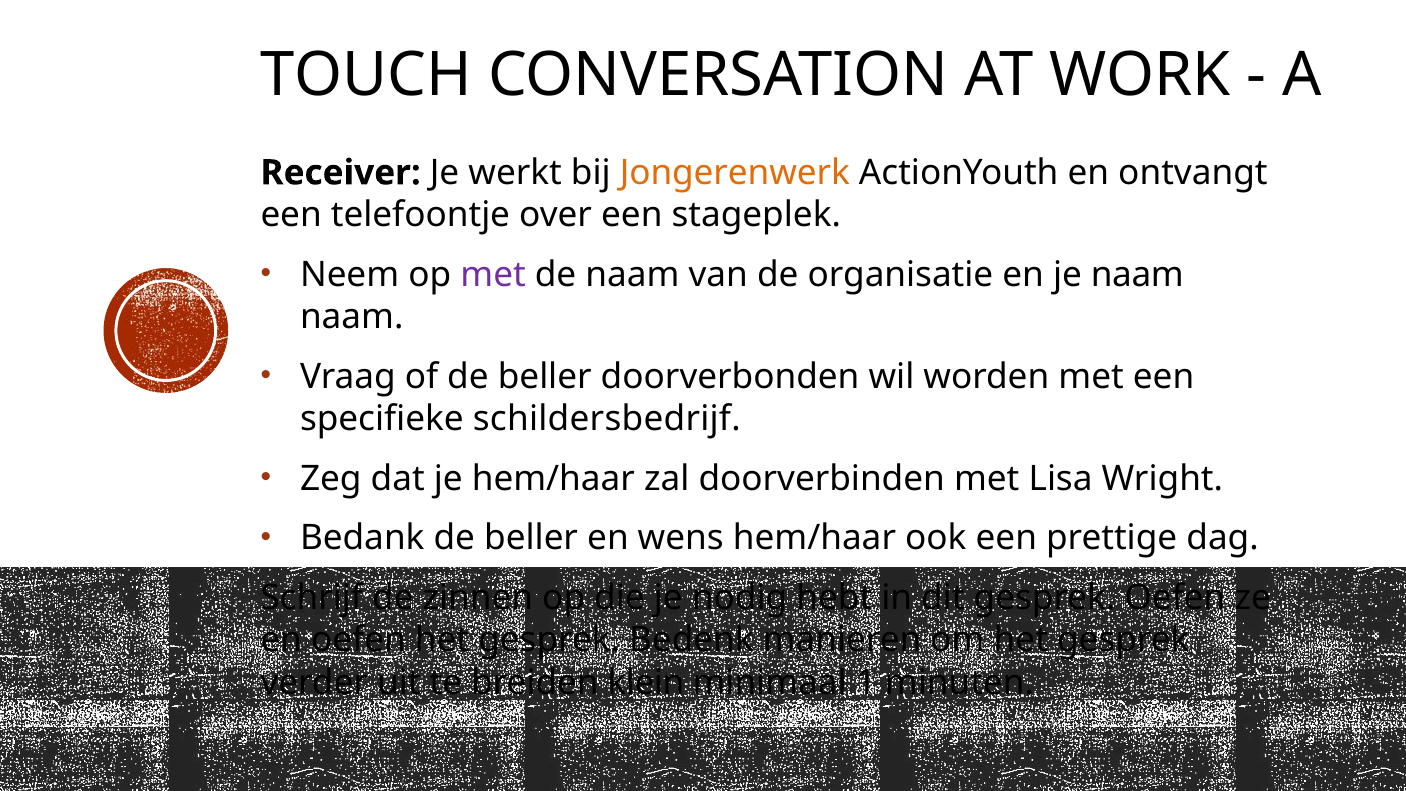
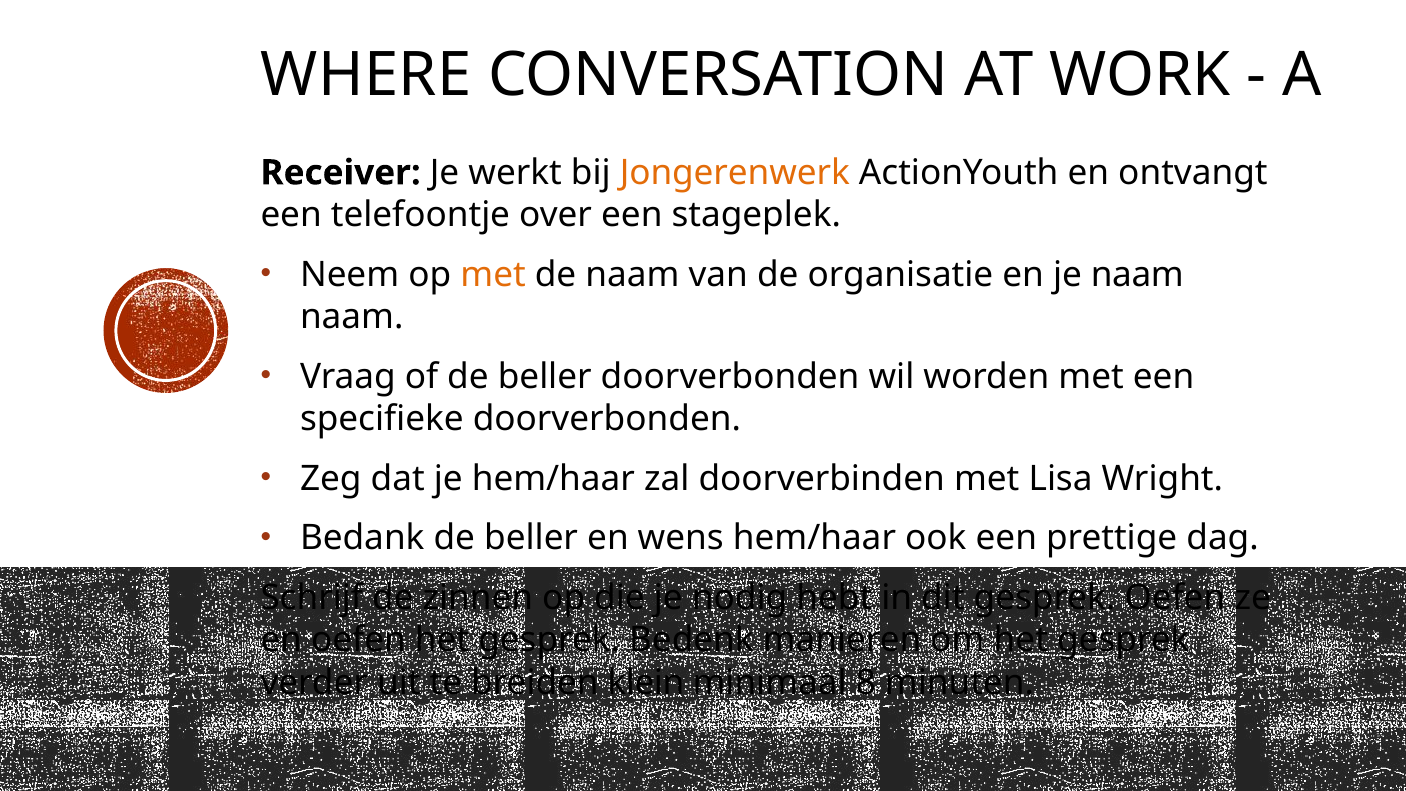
TOUCH: TOUCH -> WHERE (366, 75)
met colour: purple -> orange (493, 275)
specifieke schildersbedrijf: schildersbedrijf -> doorverbonden (607, 419)
1: 1 -> 8 (866, 682)
